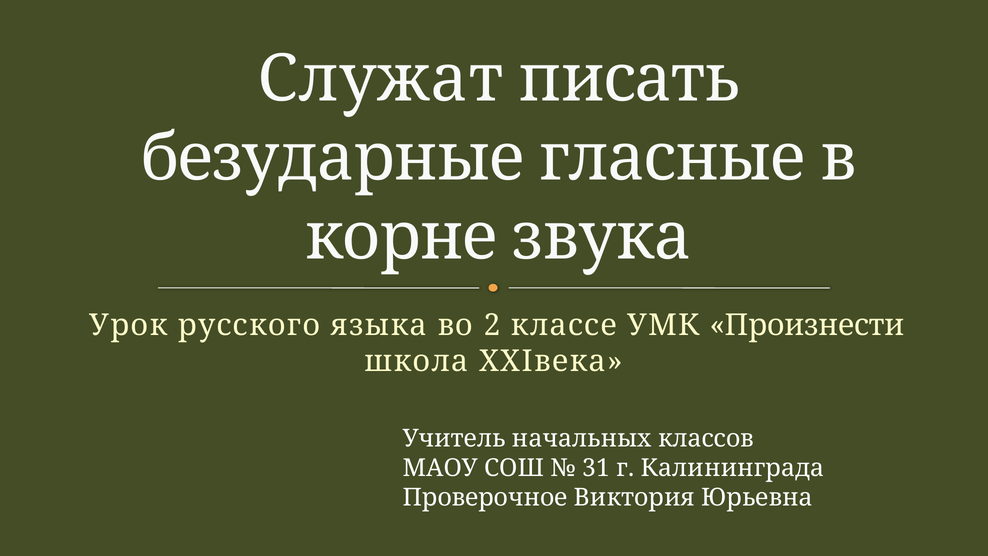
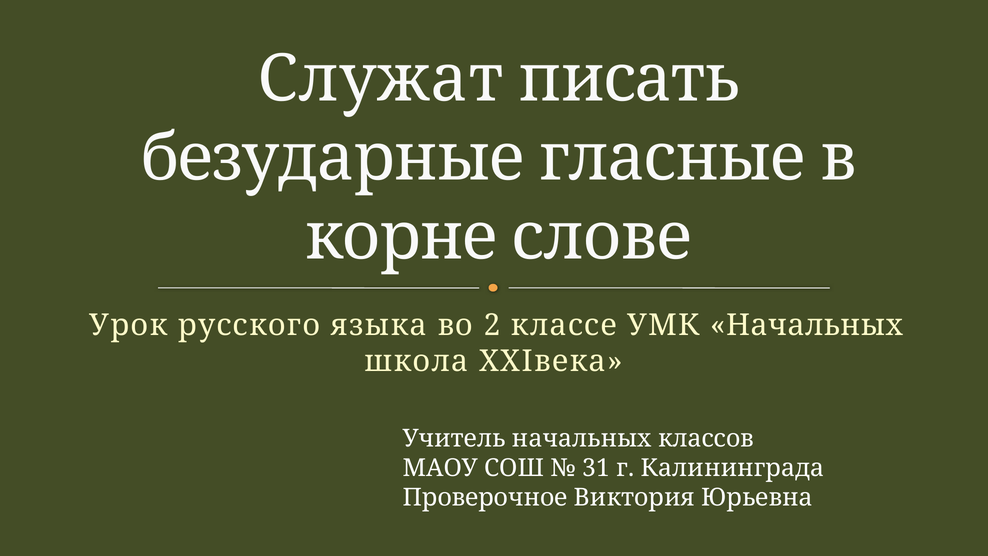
звука: звука -> слове (602, 237)
УМК Произнести: Произнести -> Начальных (807, 325)
